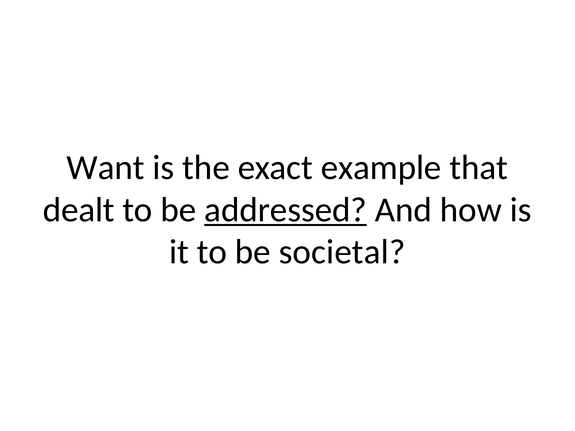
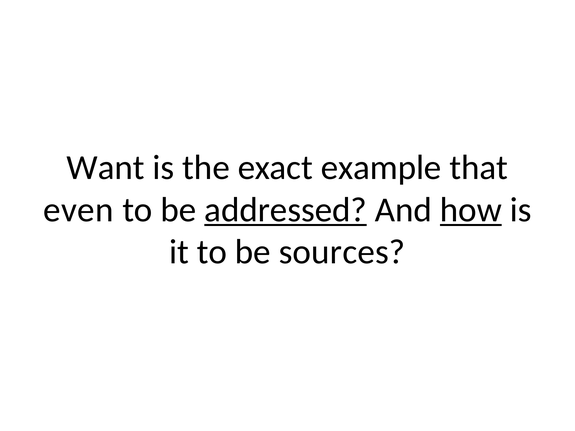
dealt: dealt -> even (78, 210)
how underline: none -> present (471, 210)
societal: societal -> sources (342, 252)
